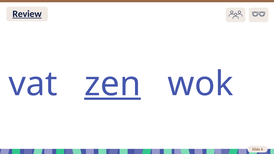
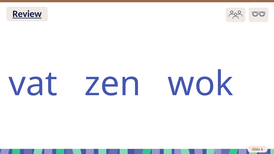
zen underline: present -> none (113, 84)
